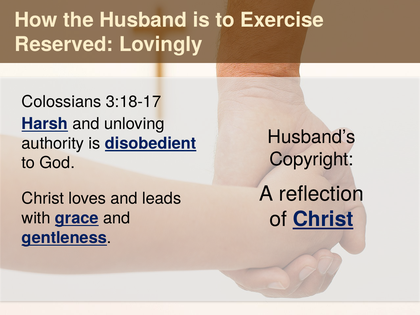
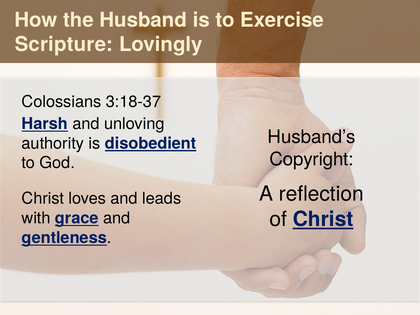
Reserved: Reserved -> Scripture (64, 44)
3:18-17: 3:18-17 -> 3:18-37 (133, 102)
